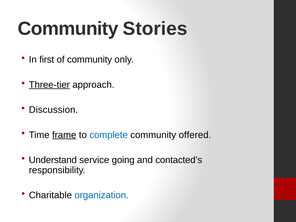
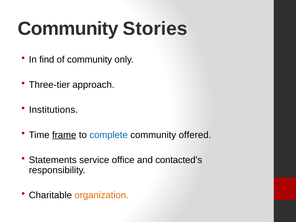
first: first -> find (47, 60)
Three-tier underline: present -> none (49, 85)
Discussion: Discussion -> Institutions (53, 110)
Understand: Understand -> Statements (53, 160)
going: going -> office (123, 160)
organization colour: blue -> orange (102, 195)
